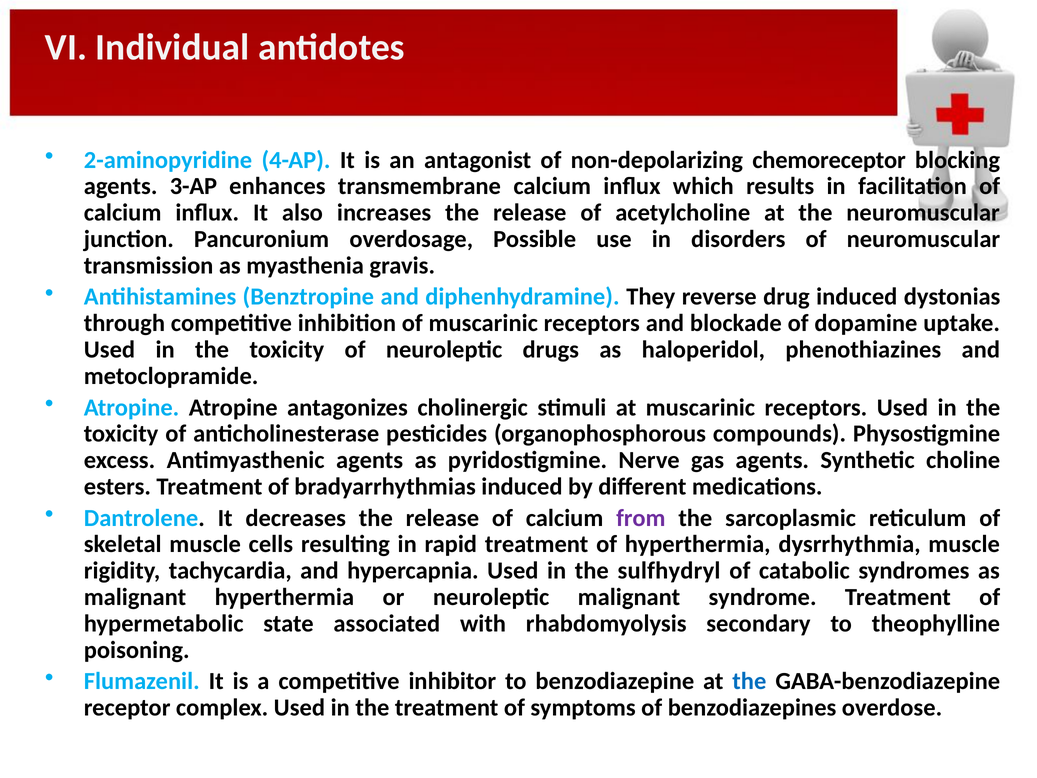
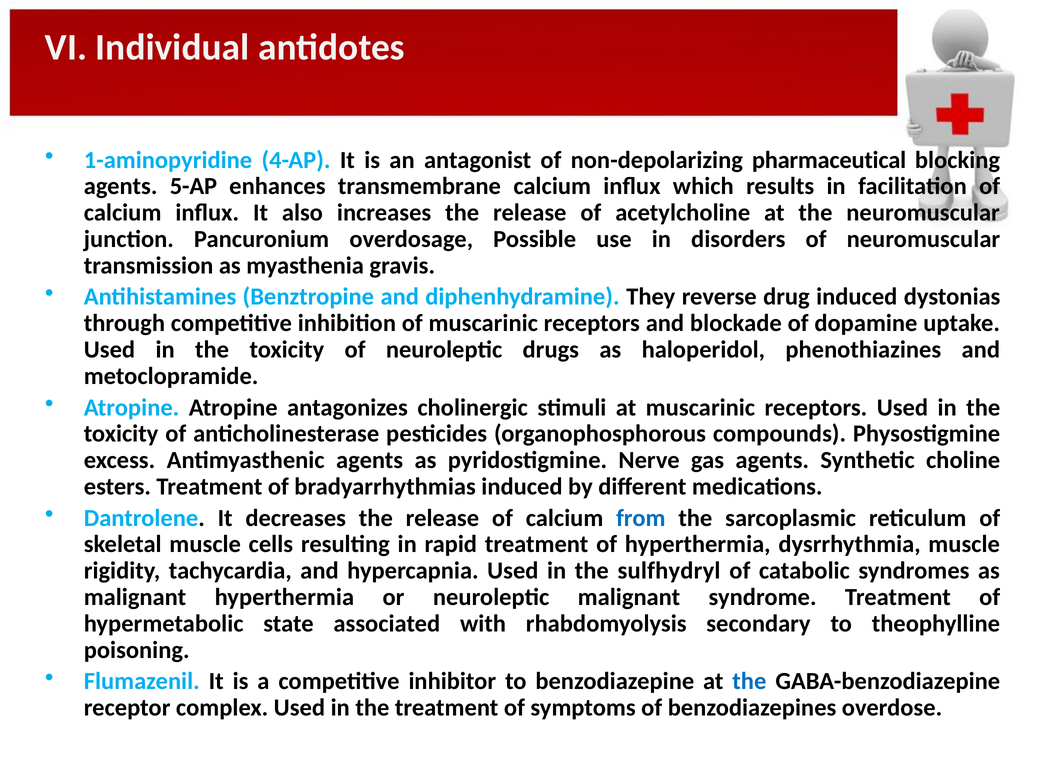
2-aminopyridine: 2-aminopyridine -> 1-aminopyridine (168, 160)
chemoreceptor: chemoreceptor -> pharmaceutical (829, 160)
3-AP: 3-AP -> 5-AP (193, 186)
from colour: purple -> blue (641, 518)
